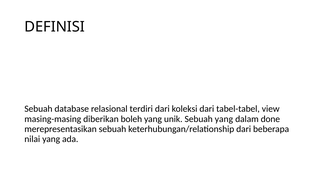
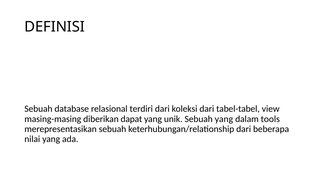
boleh: boleh -> dapat (131, 119)
done: done -> tools (270, 119)
